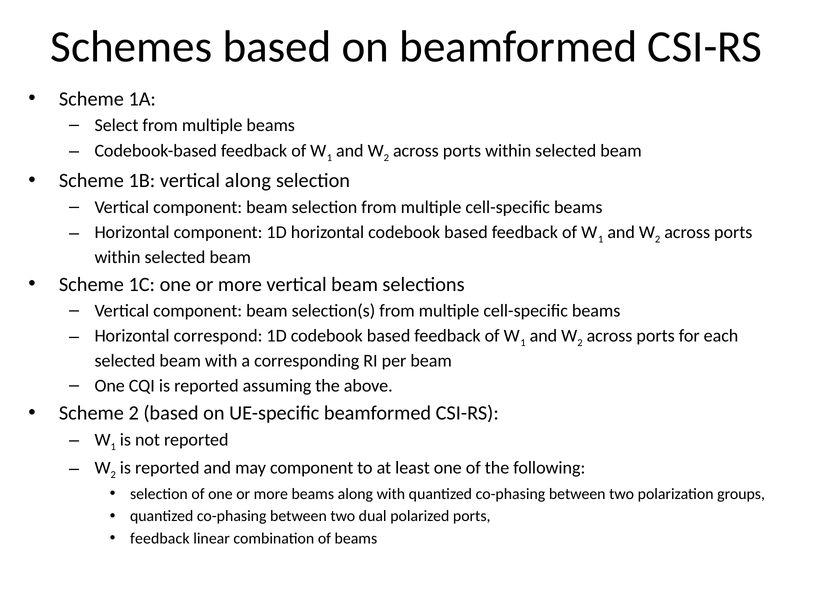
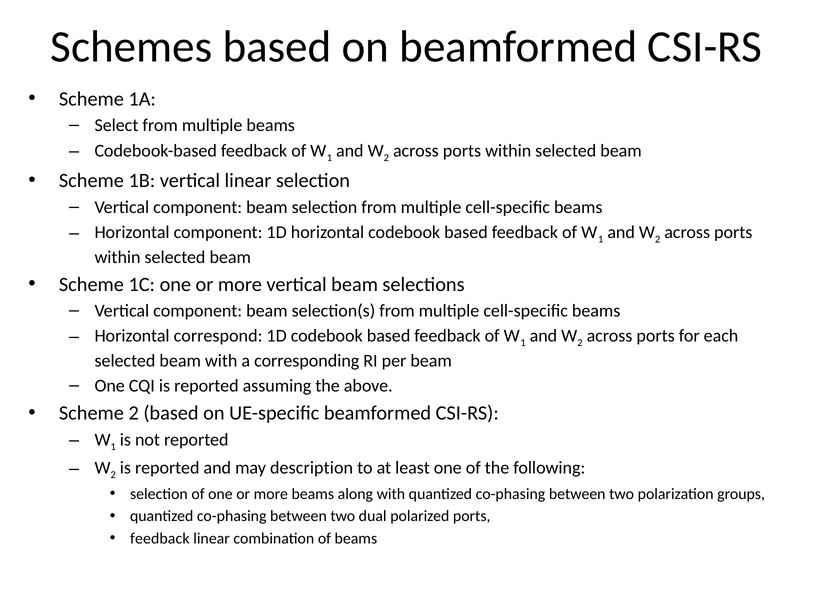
vertical along: along -> linear (248, 181)
may component: component -> description (312, 468)
